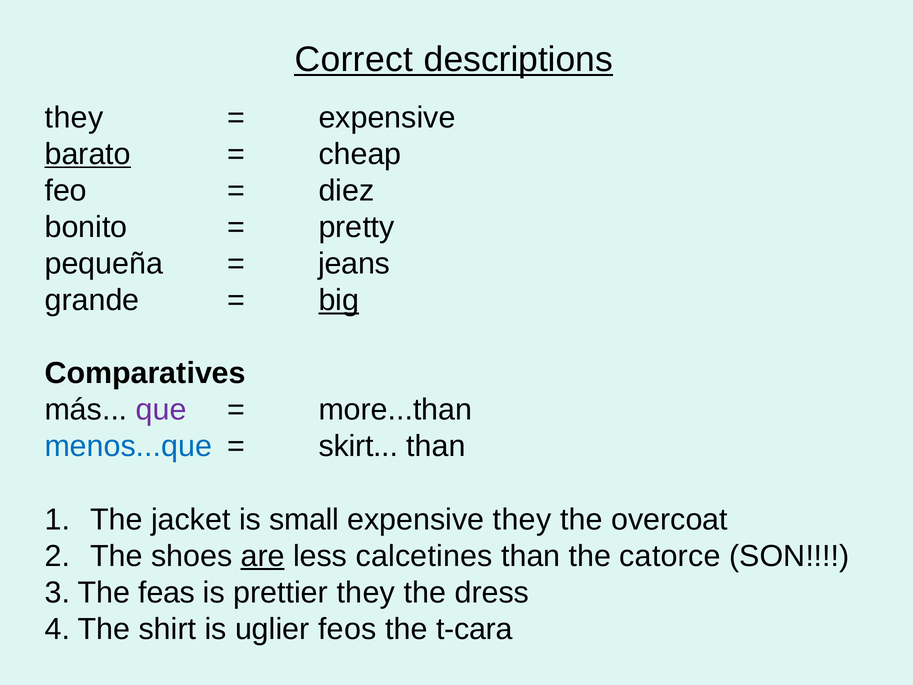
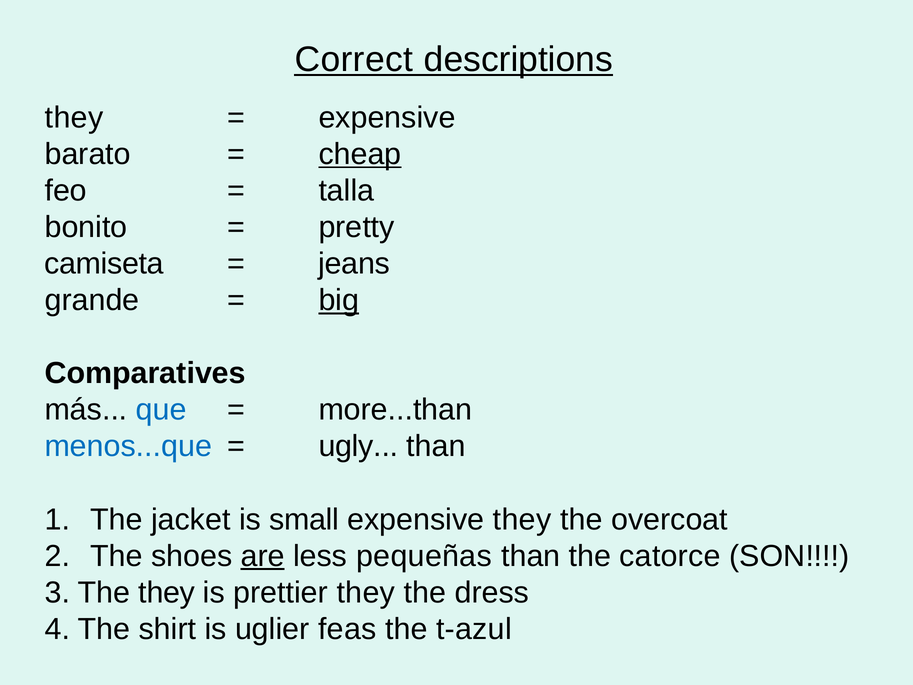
barato underline: present -> none (88, 154)
cheap underline: none -> present (360, 154)
diez: diez -> talla (346, 191)
pequeña: pequeña -> camiseta (104, 264)
que colour: purple -> blue (161, 410)
skirt: skirt -> ugly (358, 446)
calcetines: calcetines -> pequeñas (424, 556)
The feas: feas -> they (167, 592)
feos: feos -> feas (347, 629)
t-cara: t-cara -> t-azul (474, 629)
